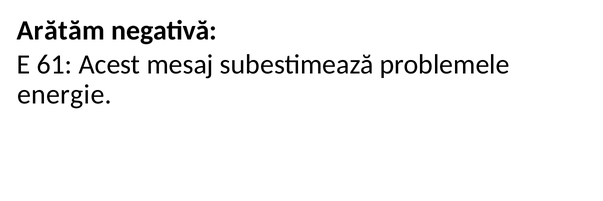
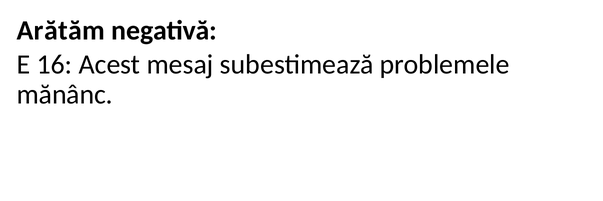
61: 61 -> 16 (54, 64)
energie: energie -> mănânc (65, 95)
